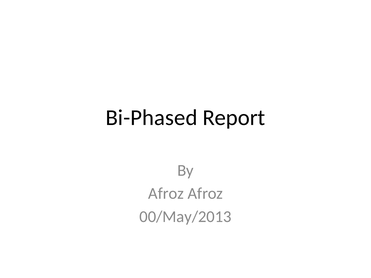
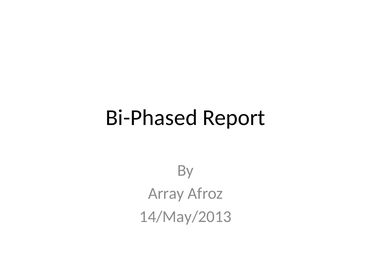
Afroz: Afroz -> Array (166, 194)
00/May/2013: 00/May/2013 -> 14/May/2013 (185, 217)
